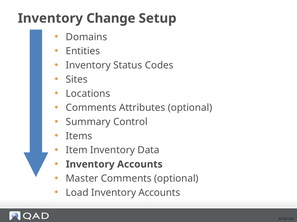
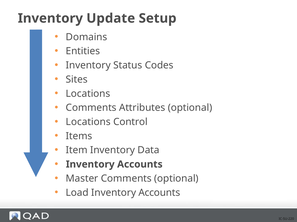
Change: Change -> Update (111, 18)
Summary: Summary -> Locations (88, 122)
